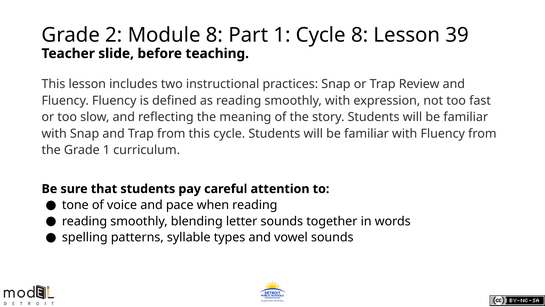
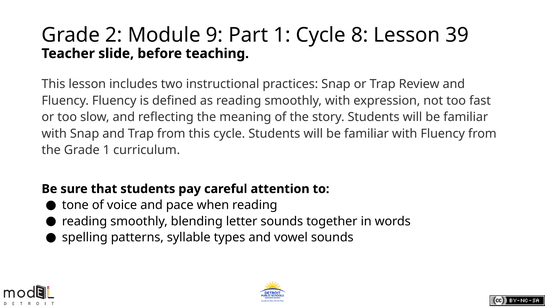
Module 8: 8 -> 9 (215, 35)
